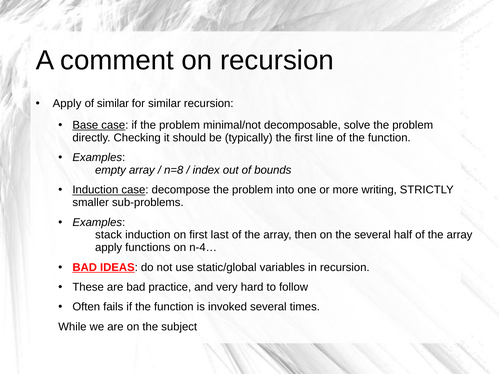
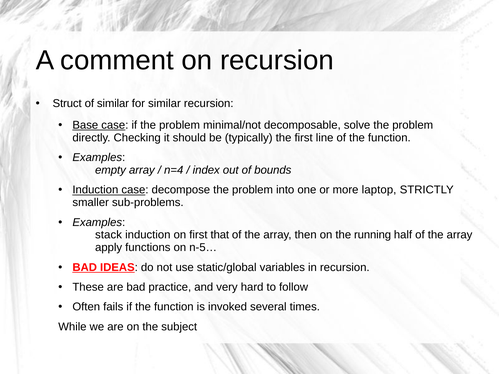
Apply: Apply -> Struct (67, 104)
n=8: n=8 -> n=4 (174, 170)
writing: writing -> laptop (379, 190)
last: last -> that (220, 235)
the several: several -> running (373, 235)
n-4…: n-4… -> n-5… (203, 248)
